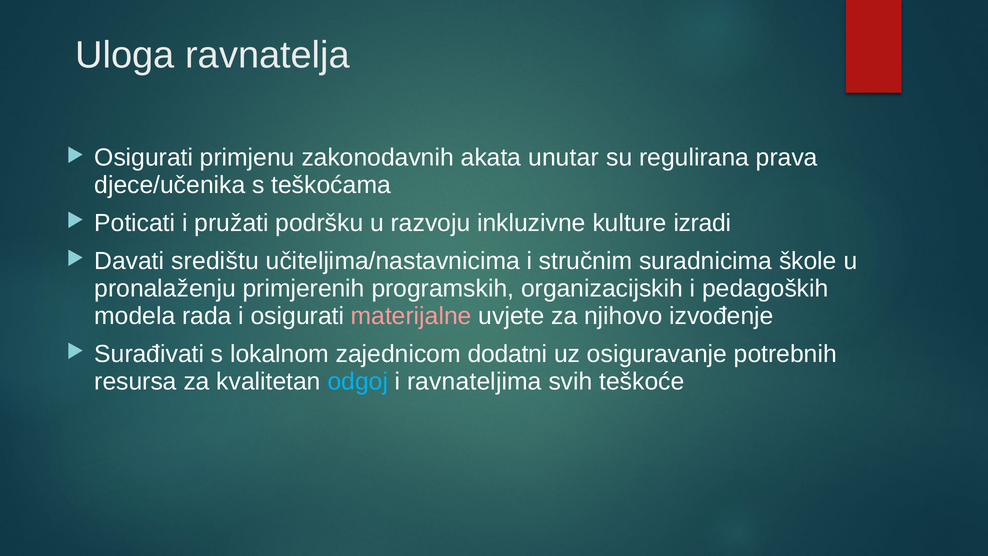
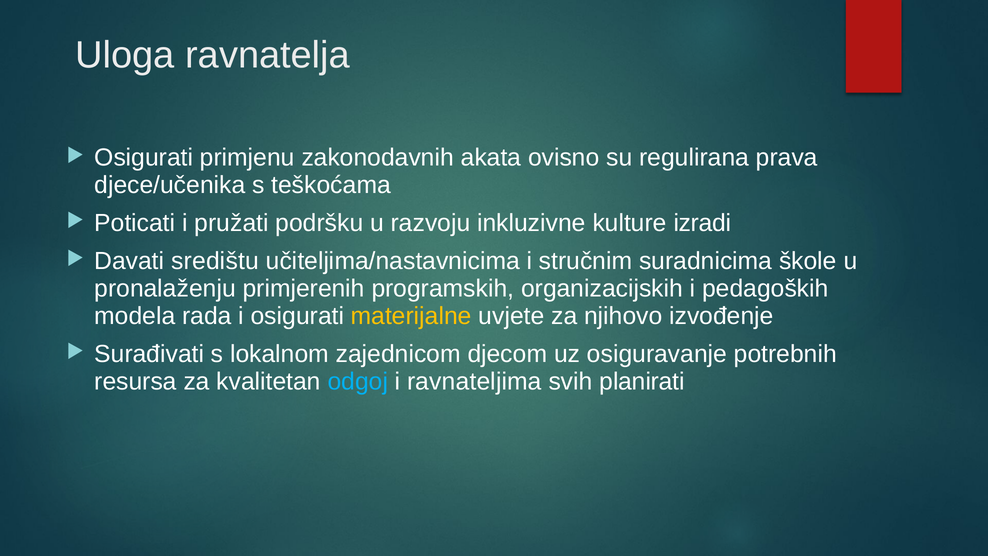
unutar: unutar -> ovisno (564, 158)
materijalne colour: pink -> yellow (411, 316)
dodatni: dodatni -> djecom (507, 354)
teškoće: teškoće -> planirati (642, 381)
